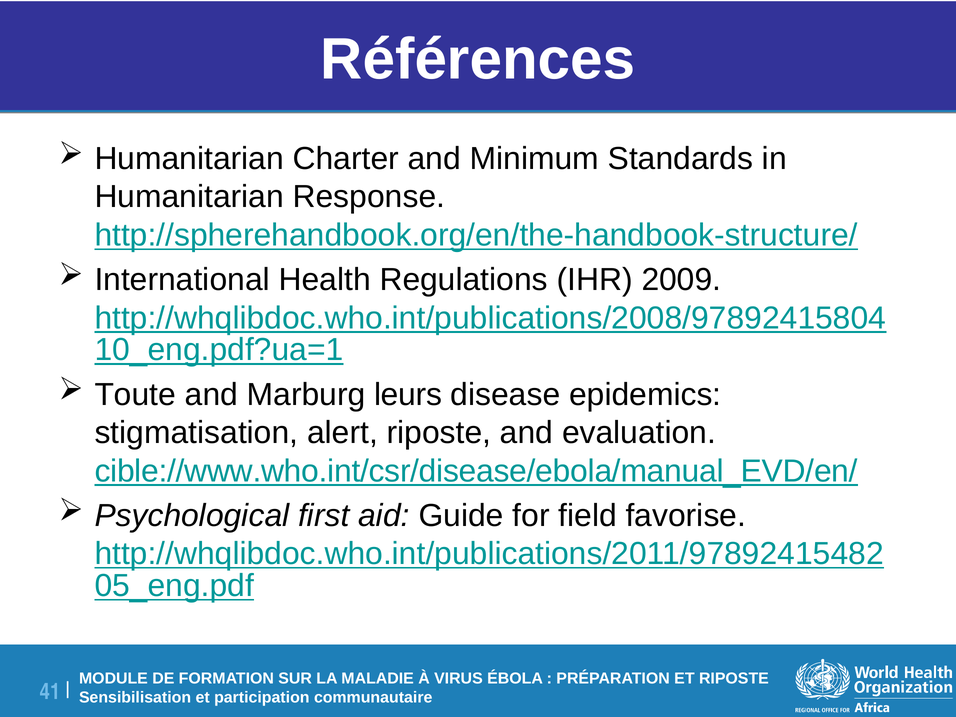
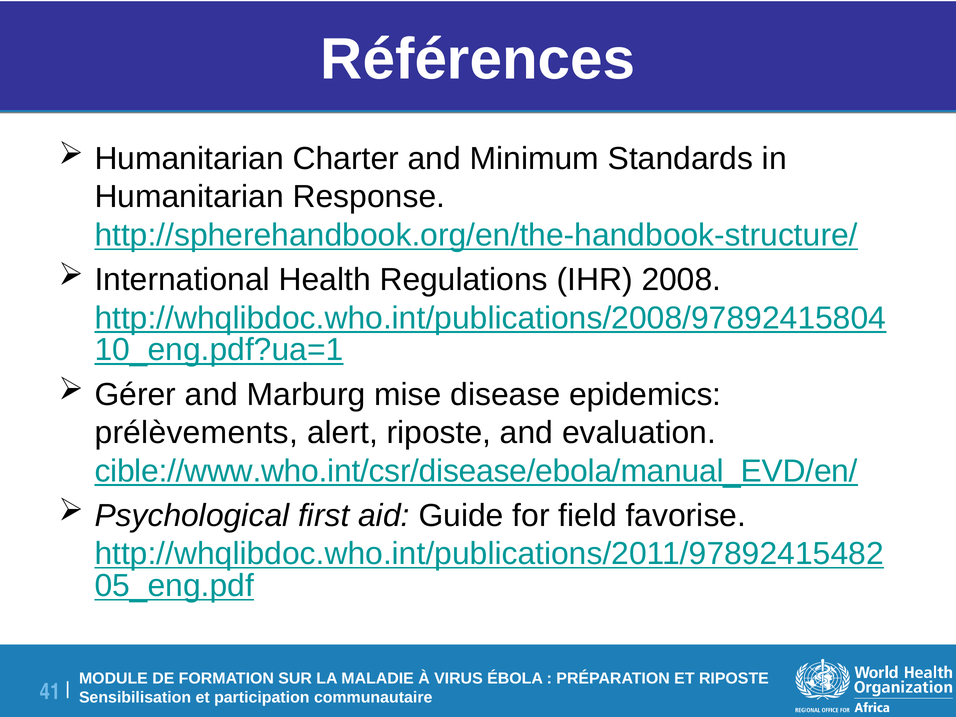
2009: 2009 -> 2008 (681, 280)
Toute: Toute -> Gérer (135, 395)
leurs: leurs -> mise (408, 395)
stigmatisation: stigmatisation -> prélèvements (196, 433)
